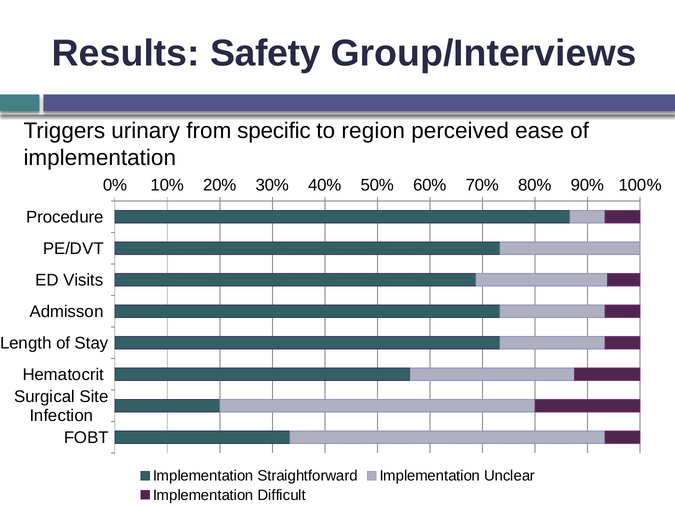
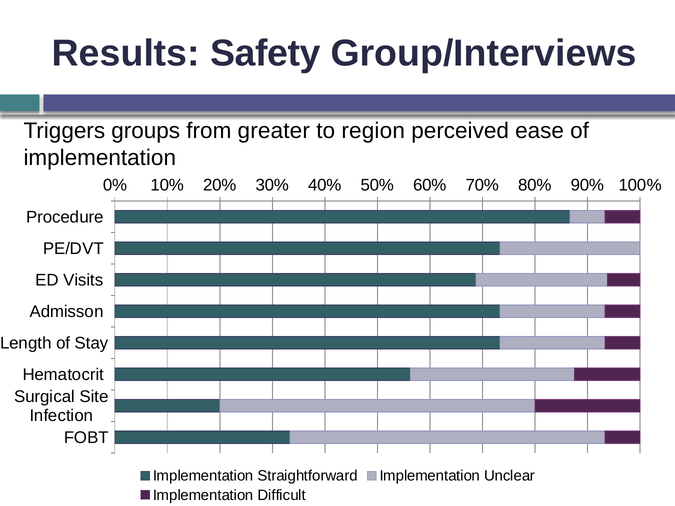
urinary: urinary -> groups (146, 131)
specific: specific -> greater (274, 131)
